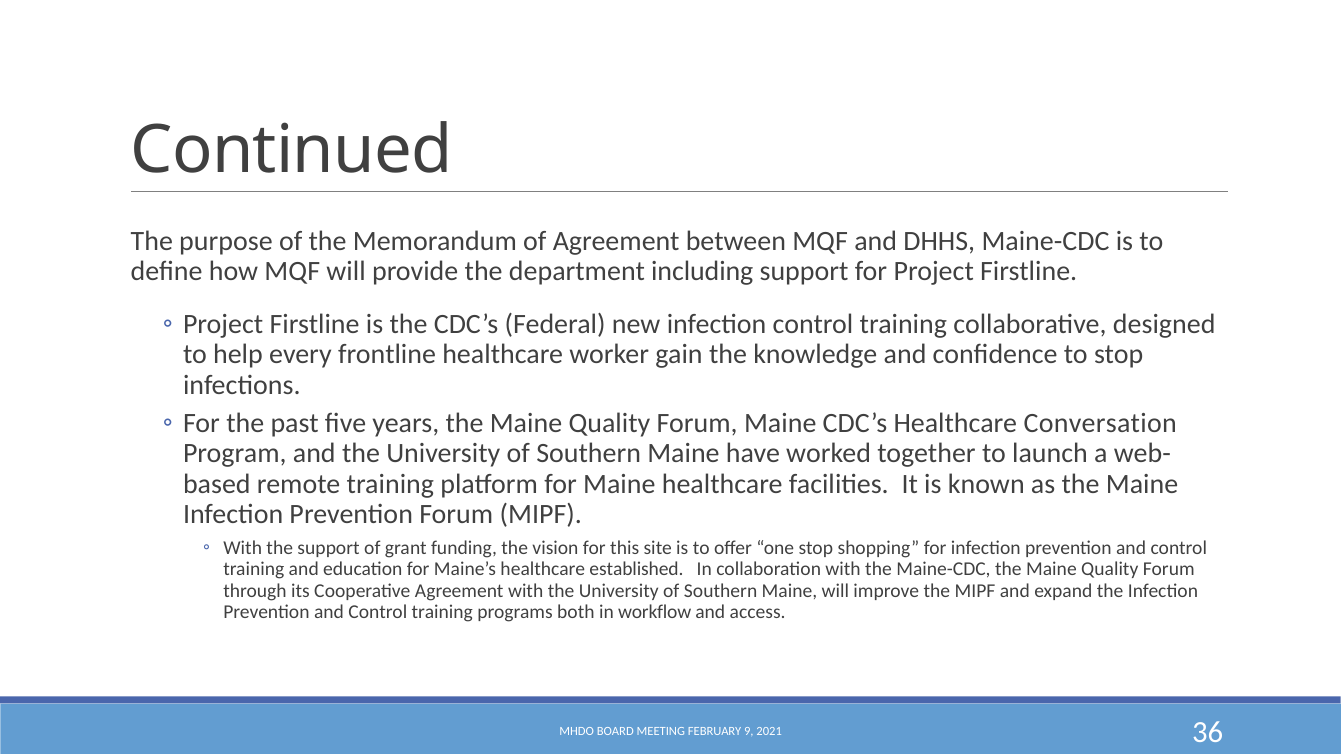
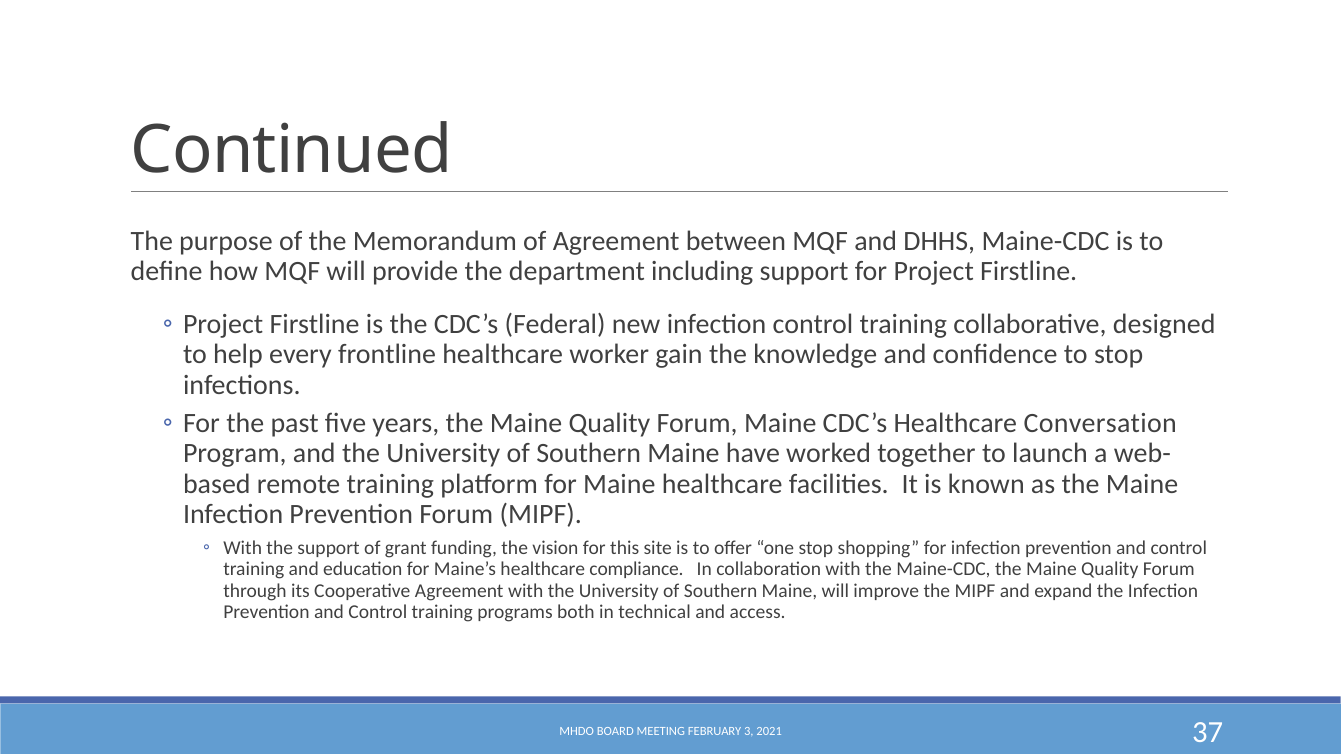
established: established -> compliance (637, 570)
workflow: workflow -> technical (655, 612)
9: 9 -> 3 (749, 731)
36: 36 -> 37 (1208, 732)
